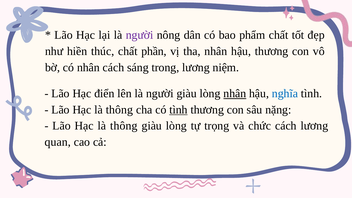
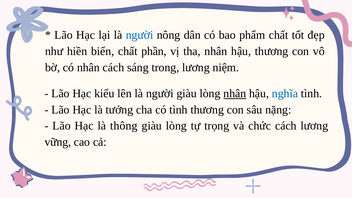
người colour: purple -> blue (140, 35)
thúc: thúc -> biến (103, 51)
điển: điển -> kiểu (104, 93)
thông: thông -> tưởng (119, 110)
tình underline: present -> none (178, 110)
quan: quan -> vững (58, 142)
